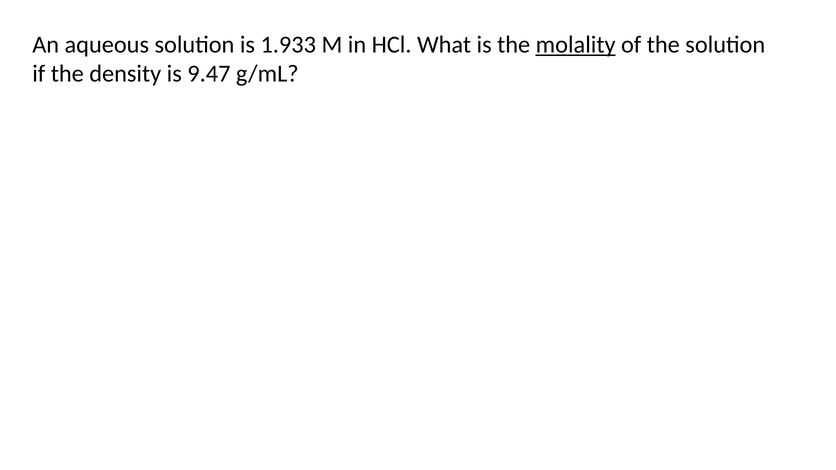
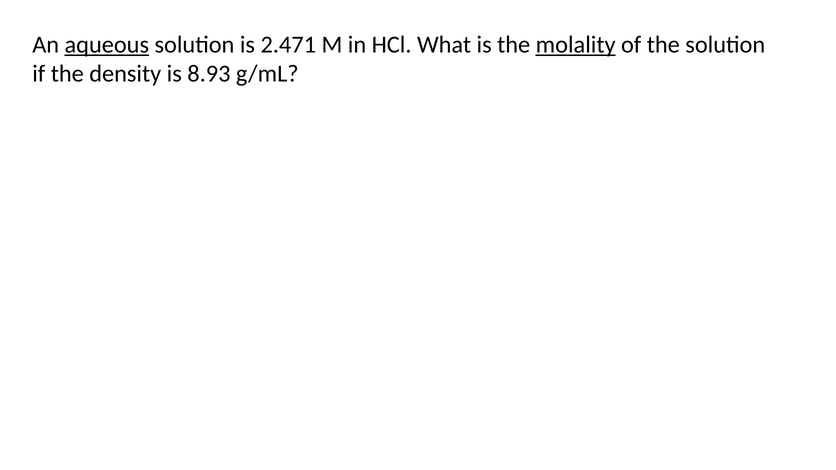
aqueous underline: none -> present (107, 45)
1.933: 1.933 -> 2.471 (288, 45)
9.47: 9.47 -> 8.93 (209, 74)
